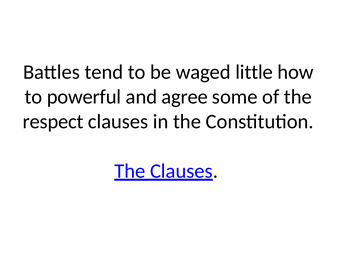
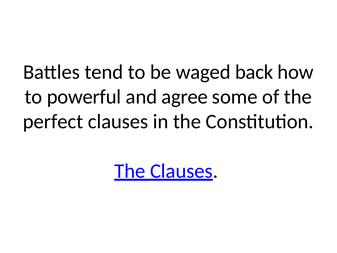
little: little -> back (254, 72)
respect: respect -> perfect (53, 121)
